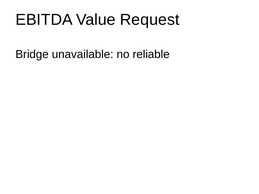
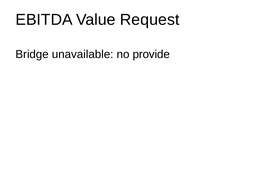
reliable: reliable -> provide (151, 54)
